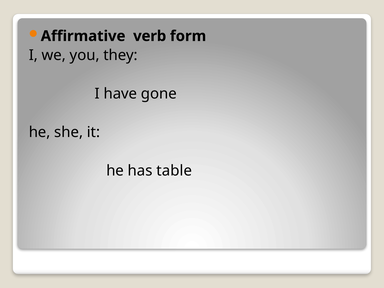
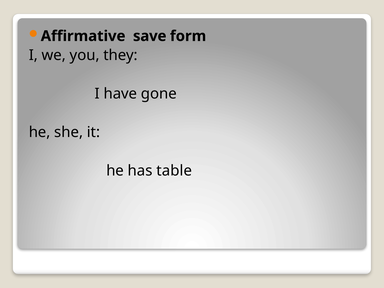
verb: verb -> save (150, 36)
